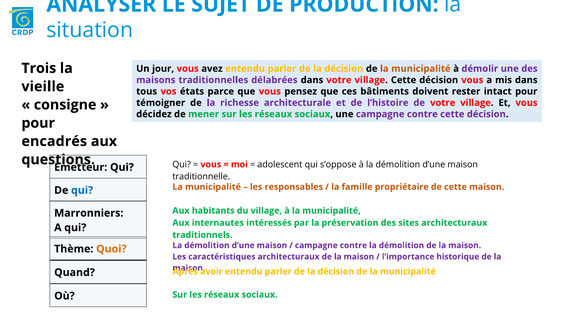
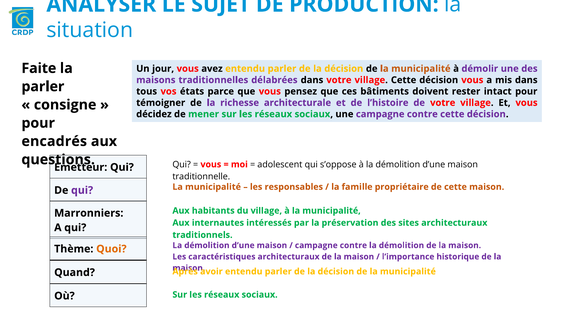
Trois: Trois -> Faite (39, 68)
vieille: vieille -> parler (43, 86)
qui colour: blue -> purple (82, 190)
